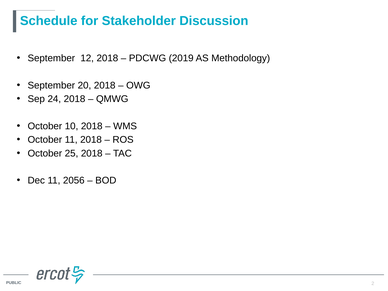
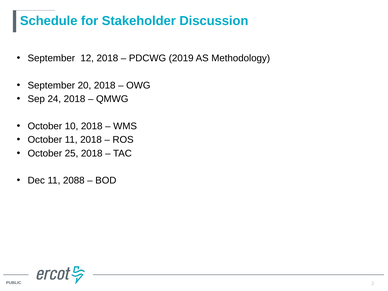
2056: 2056 -> 2088 (74, 181)
